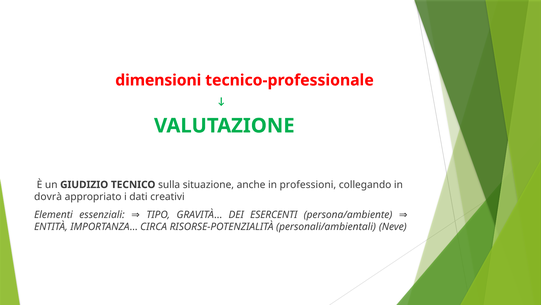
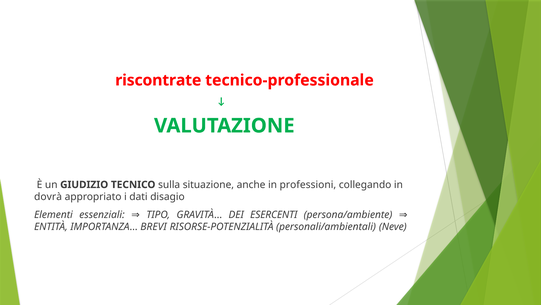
dimensioni: dimensioni -> riscontrate (158, 80)
creativi: creativi -> disagio (167, 196)
CIRCA: CIRCA -> BREVI (154, 226)
